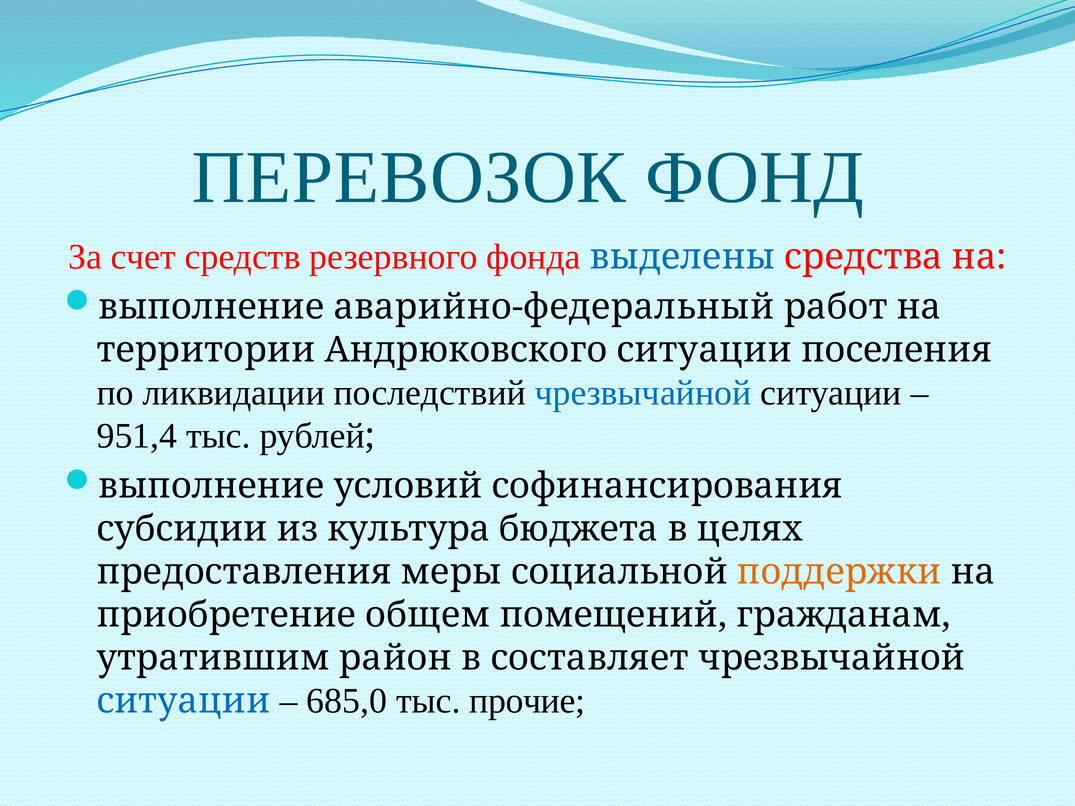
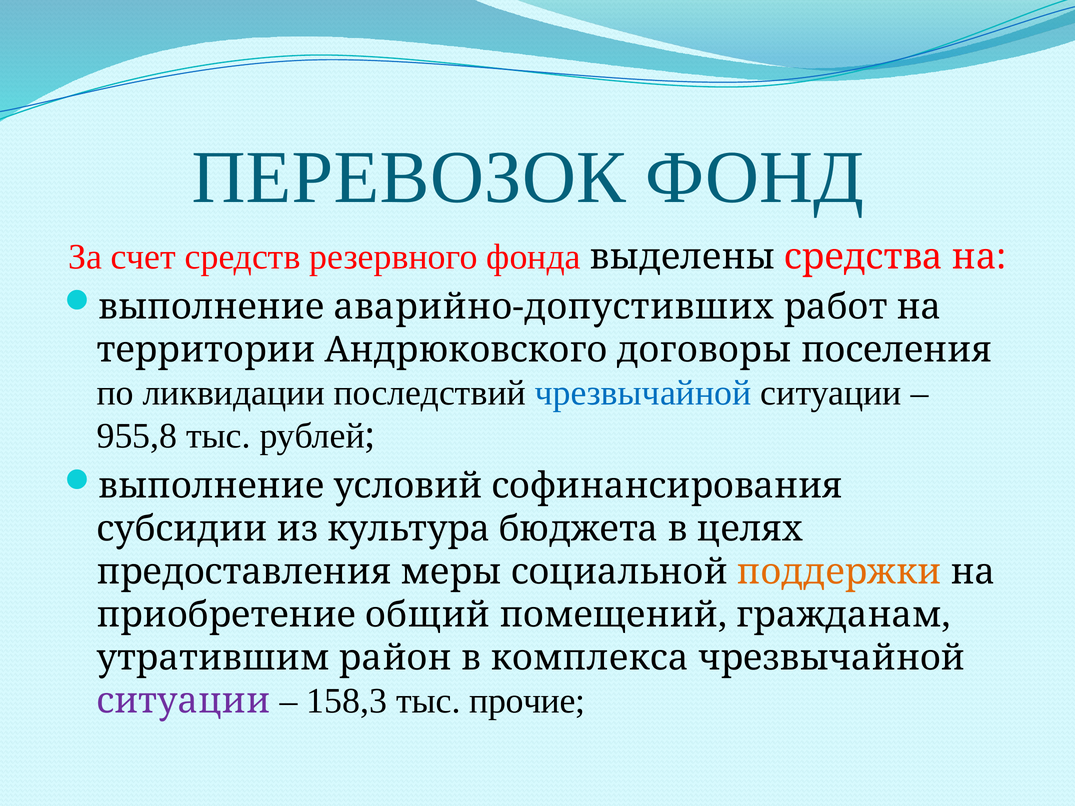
выделены colour: blue -> black (682, 257)
аварийно-федеральный: аварийно-федеральный -> аварийно-допустивших (554, 307)
Андрюковского ситуации: ситуации -> договоры (704, 350)
951,4: 951,4 -> 955,8 (137, 436)
общем: общем -> общий (428, 615)
составляет: составляет -> комплекса (589, 658)
ситуации colour: blue -> purple (183, 701)
685,0: 685,0 -> 158,3 (347, 701)
